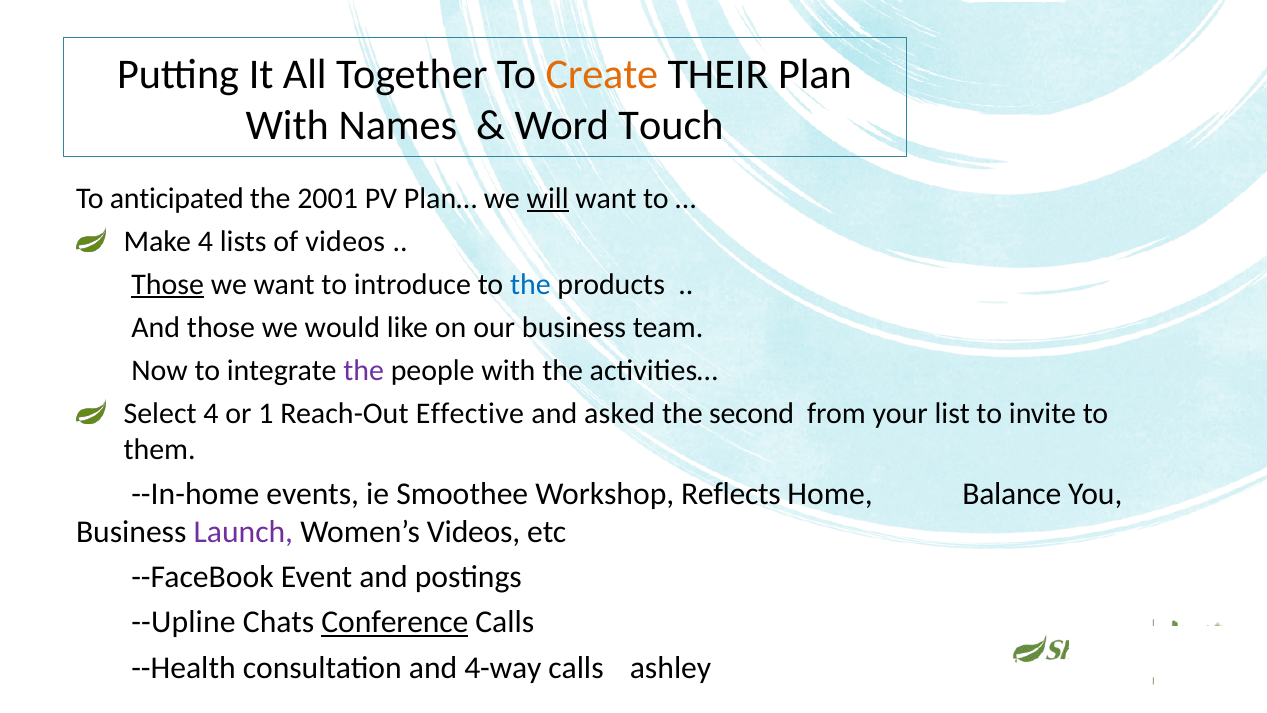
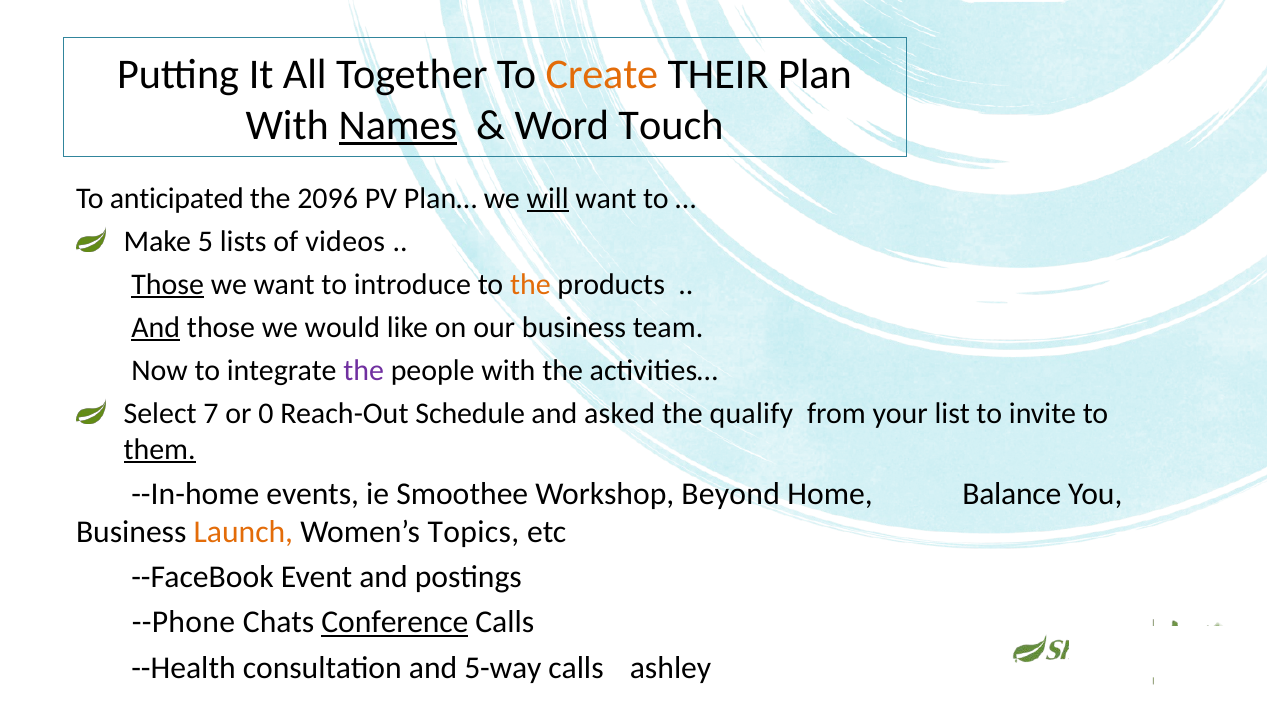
Names underline: none -> present (398, 125)
2001: 2001 -> 2096 (328, 198)
Make 4: 4 -> 5 (205, 241)
the colour: blue -> orange (530, 284)
And underline: none -> present (156, 327)
Select 4: 4 -> 7 (211, 413)
1: 1 -> 0 (266, 413)
Effective: Effective -> Schedule (470, 413)
second: second -> qualify (751, 413)
them underline: none -> present (160, 449)
Reflects: Reflects -> Beyond (731, 493)
Launch colour: purple -> orange (243, 531)
Women’s Videos: Videos -> Topics (473, 531)
--Upline: --Upline -> --Phone (183, 622)
4-way: 4-way -> 5-way (503, 668)
